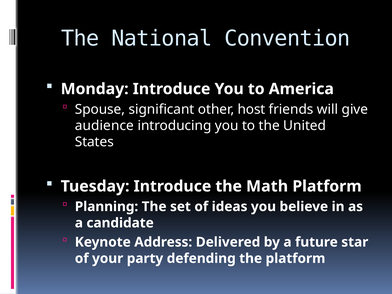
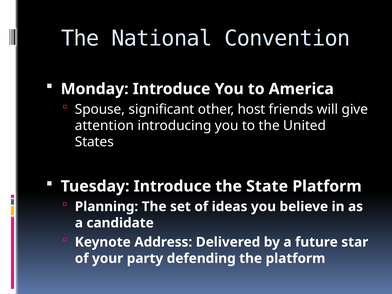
audience: audience -> attention (104, 126)
Math: Math -> State (267, 186)
